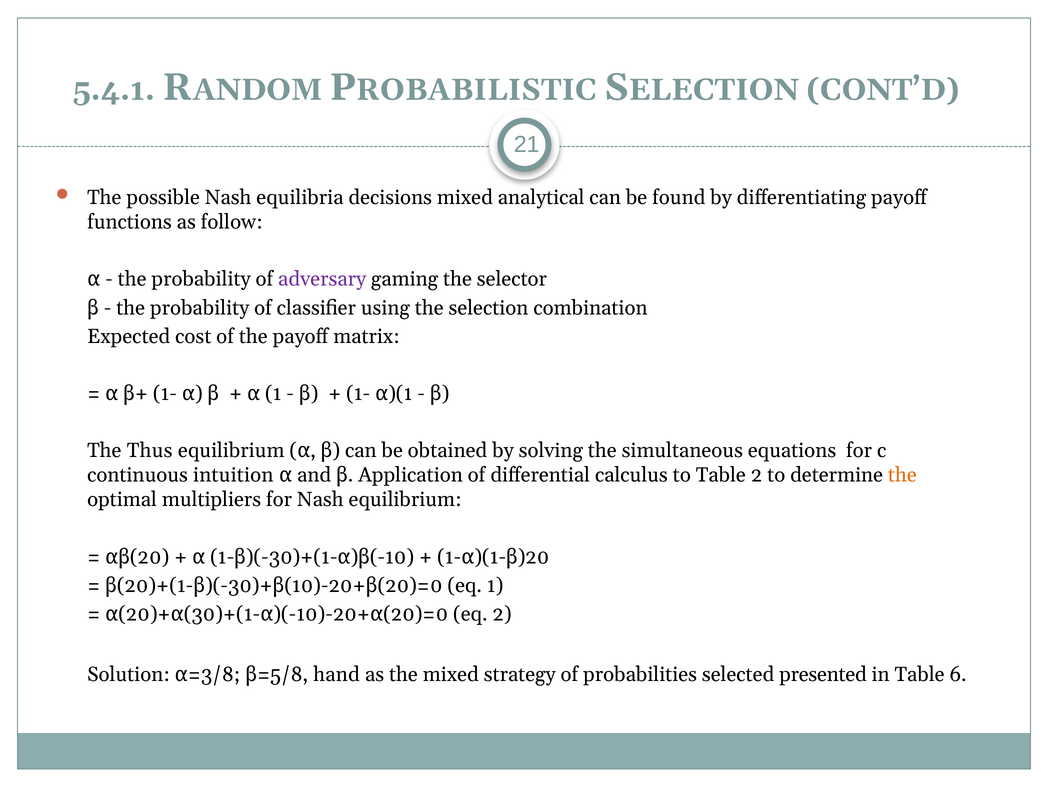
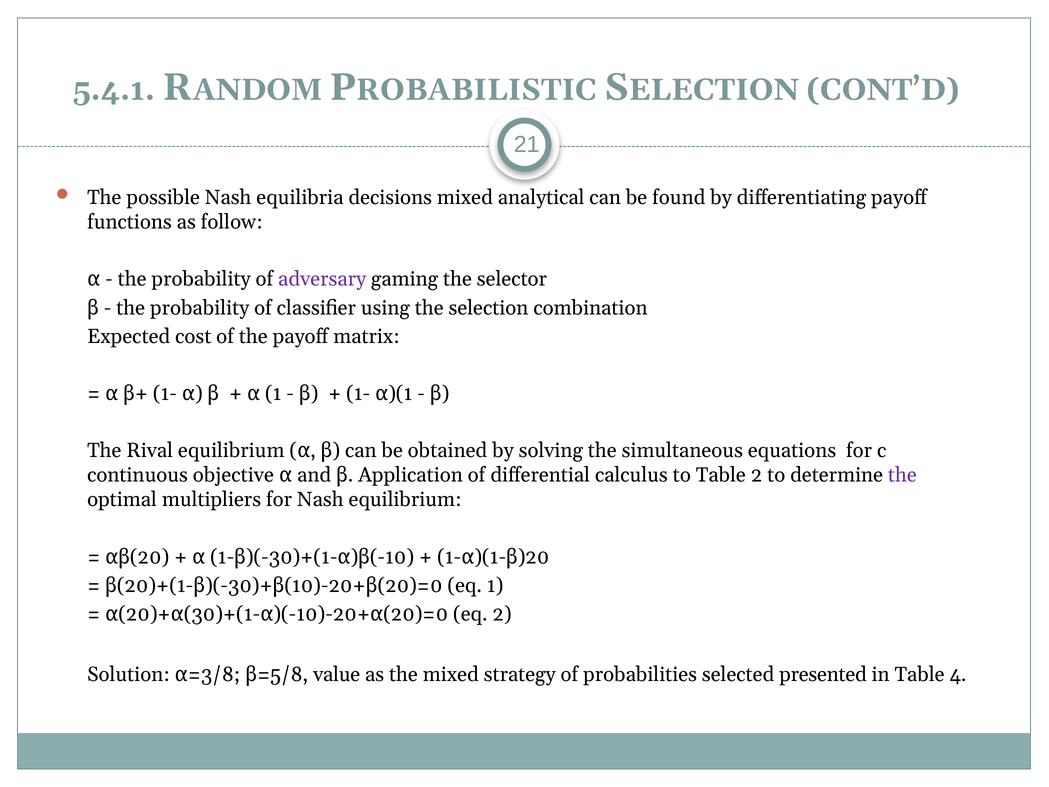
Thus: Thus -> Rival (150, 451)
intuition: intuition -> objective (233, 475)
the colour: orange -> purple (902, 475)
hand: hand -> value (337, 675)
6: 6 -> 4 (958, 675)
